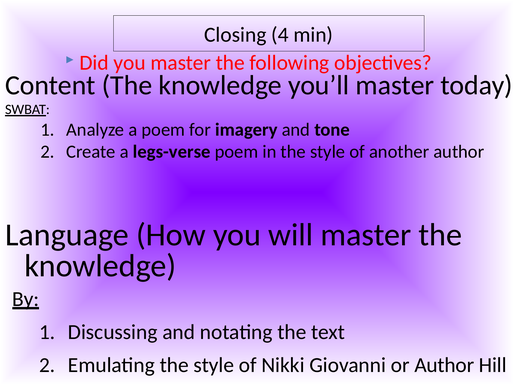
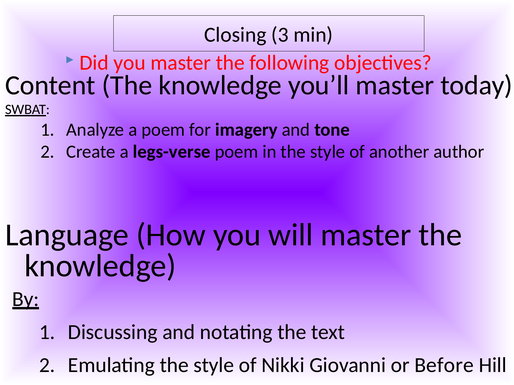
4: 4 -> 3 (280, 35)
or Author: Author -> Before (444, 366)
